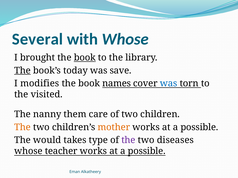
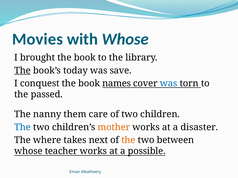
Several: Several -> Movies (37, 39)
book underline: present -> none (85, 58)
modifies: modifies -> conquest (40, 84)
visited: visited -> passed (47, 95)
The colour: orange -> blue (22, 128)
possible: possible -> disaster (199, 128)
would: would -> where (47, 140)
type: type -> next (98, 140)
the colour: purple -> orange (128, 140)
diseases: diseases -> between (175, 140)
